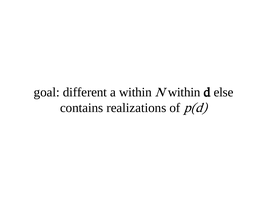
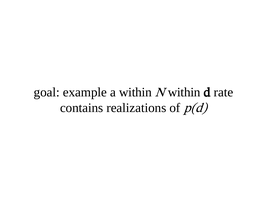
different: different -> example (85, 92)
else: else -> rate (223, 92)
